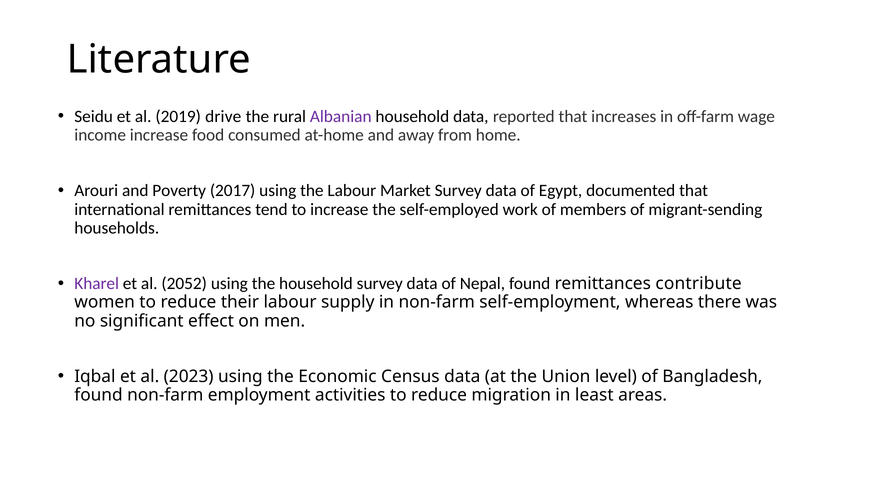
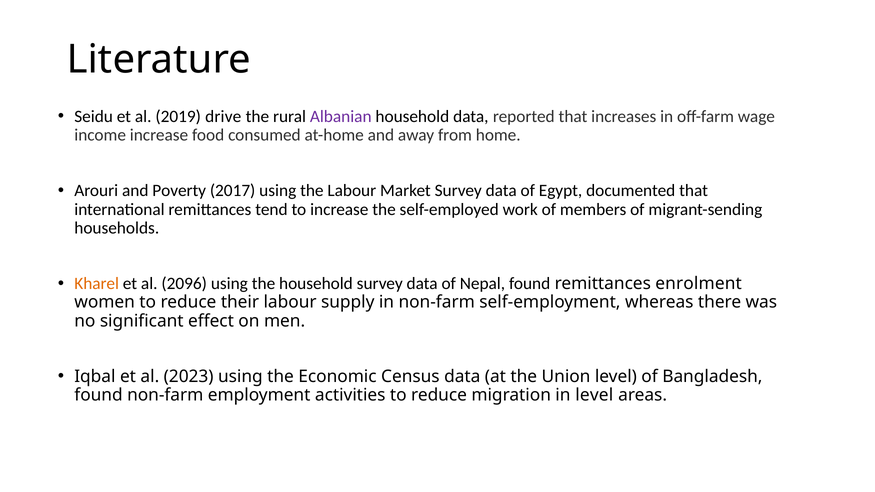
Kharel colour: purple -> orange (97, 284)
2052: 2052 -> 2096 (184, 284)
contribute: contribute -> enrolment (699, 284)
in least: least -> level (594, 395)
